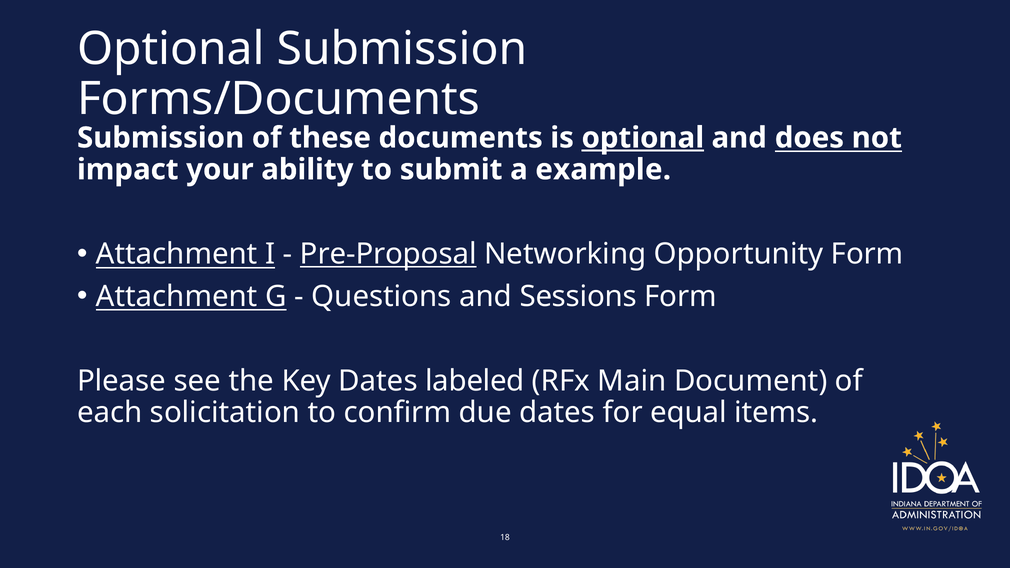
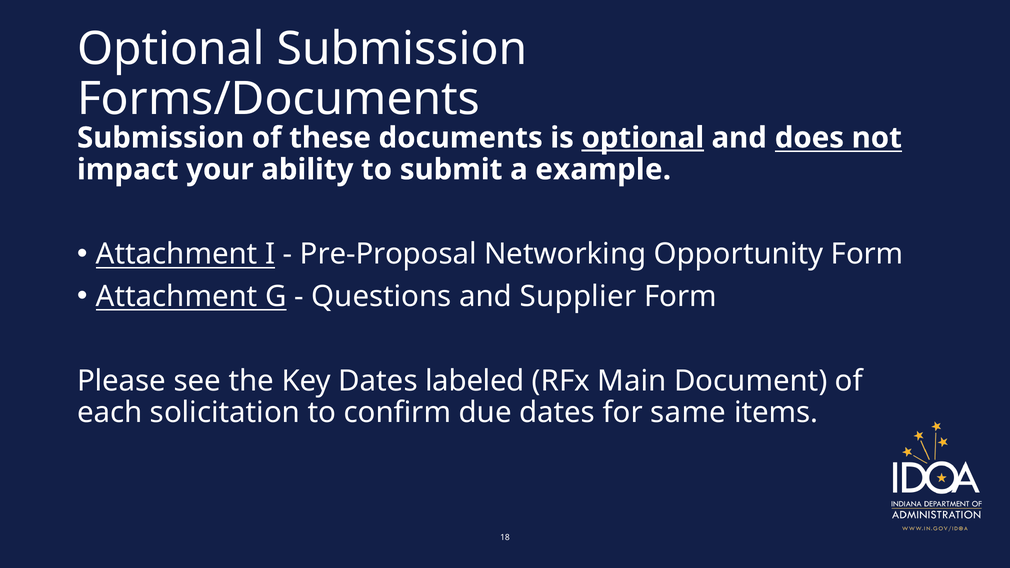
Pre-Proposal underline: present -> none (388, 254)
Sessions: Sessions -> Supplier (578, 296)
equal: equal -> same (688, 413)
